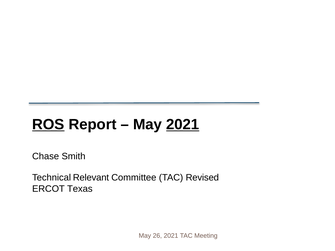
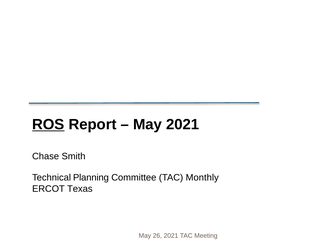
2021 underline: present -> none (183, 125)
Relevant: Relevant -> Planning (91, 178)
Revised: Revised -> Monthly (202, 178)
